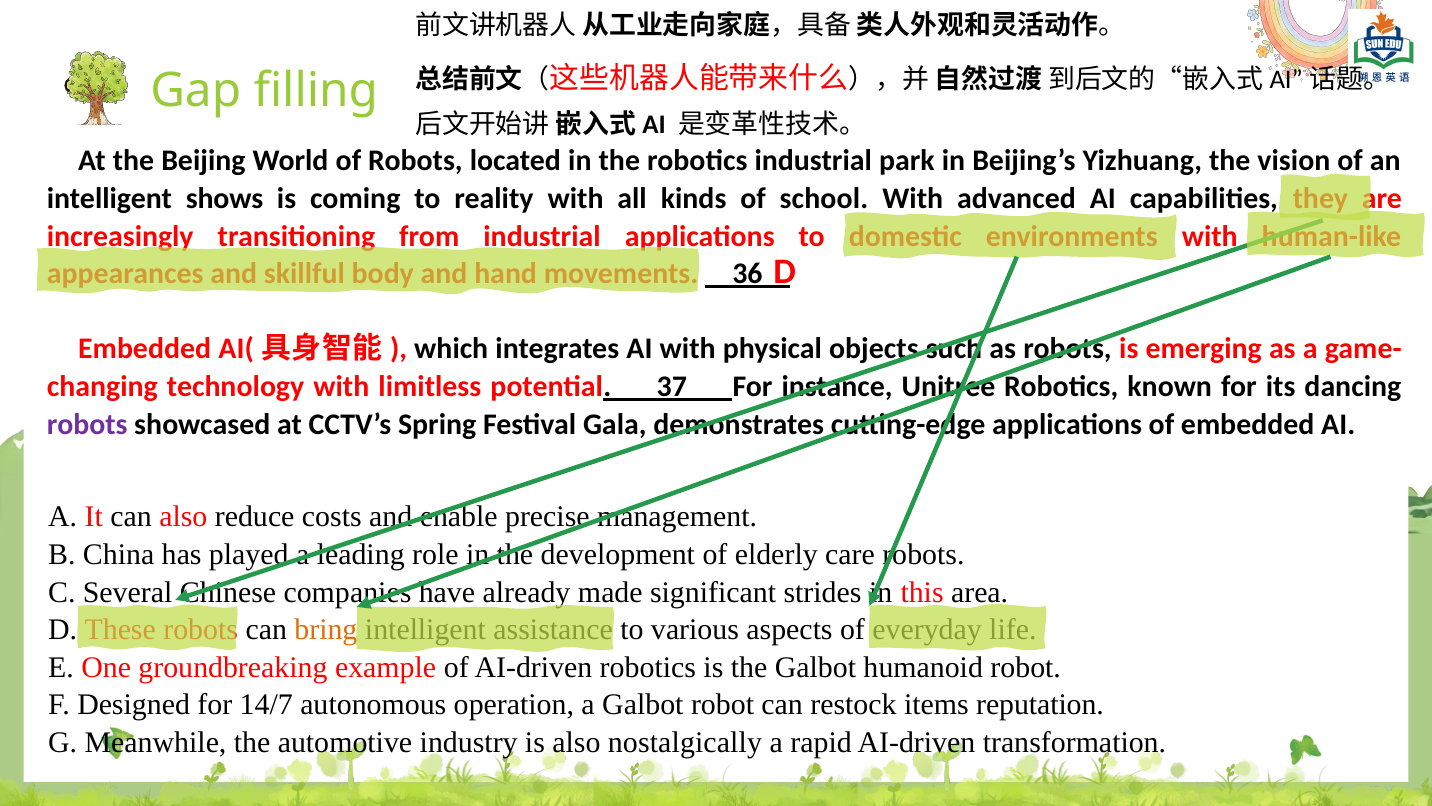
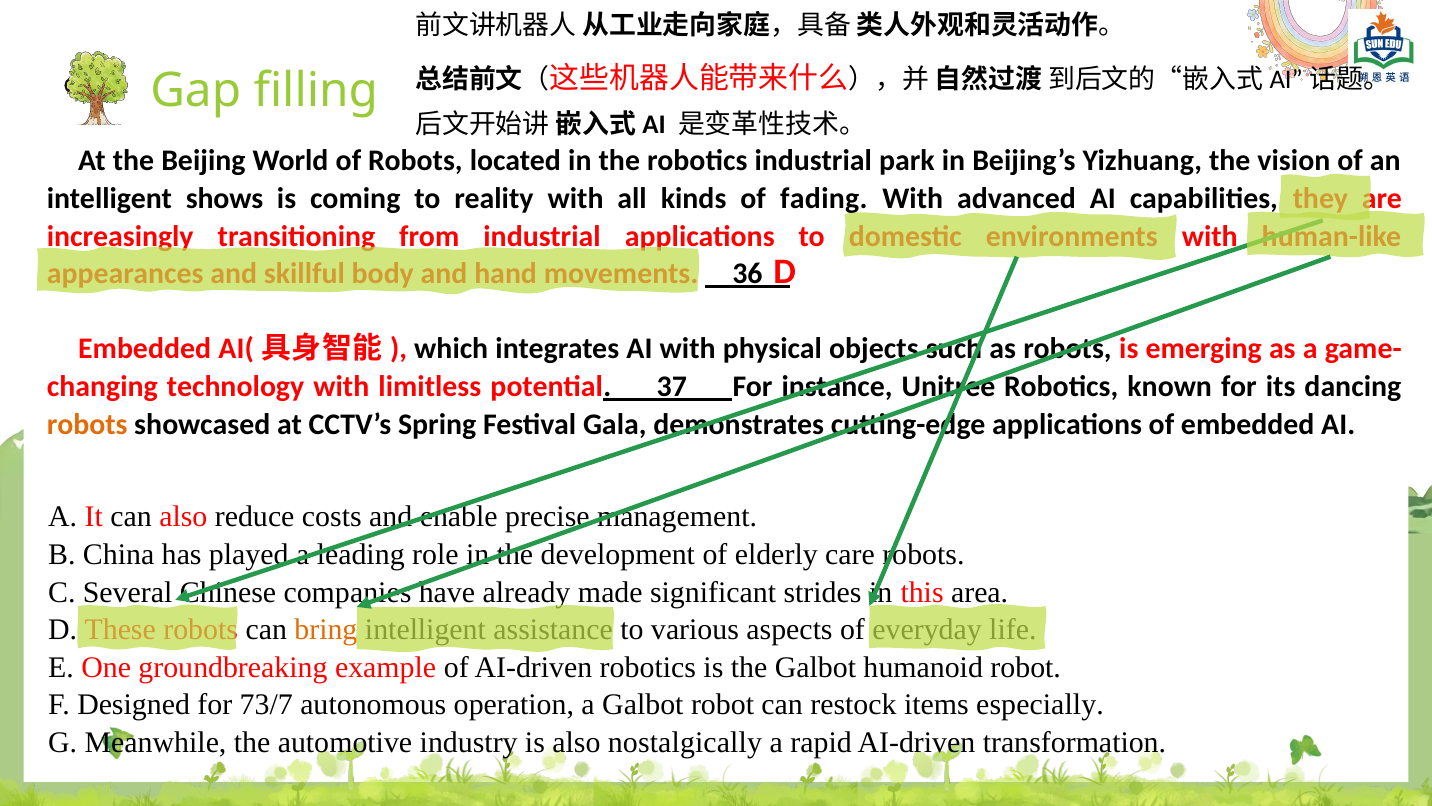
school: school -> fading (824, 198)
robots colour: purple -> orange (87, 424)
14/7: 14/7 -> 73/7 (266, 705)
reputation: reputation -> especially (1040, 705)
